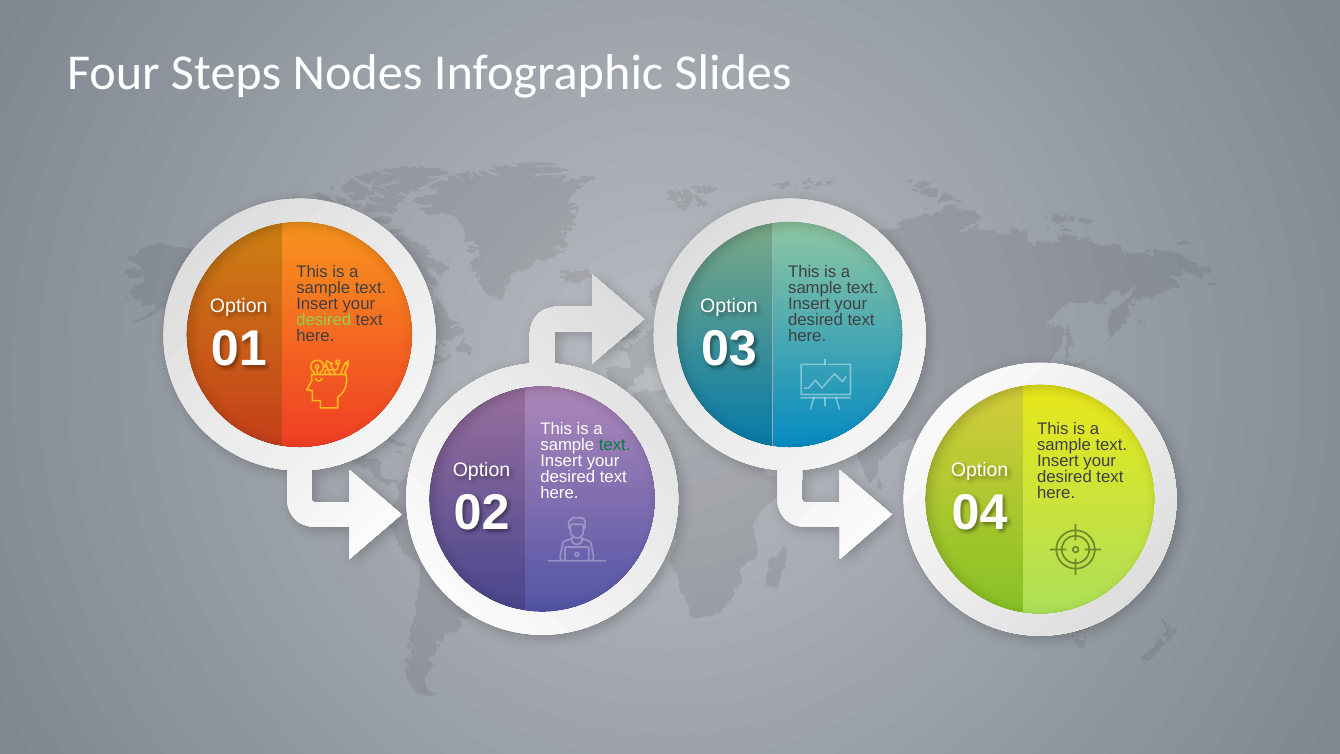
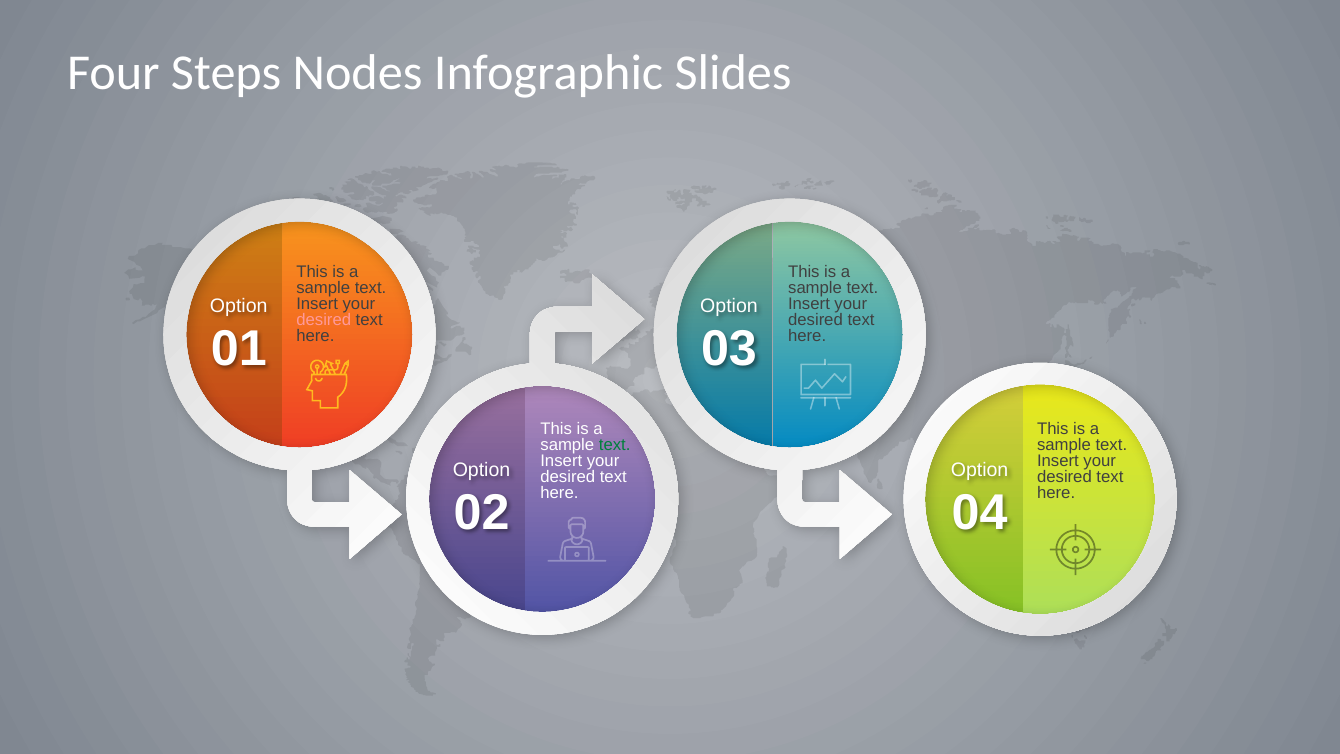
desired colour: light green -> pink (324, 320)
